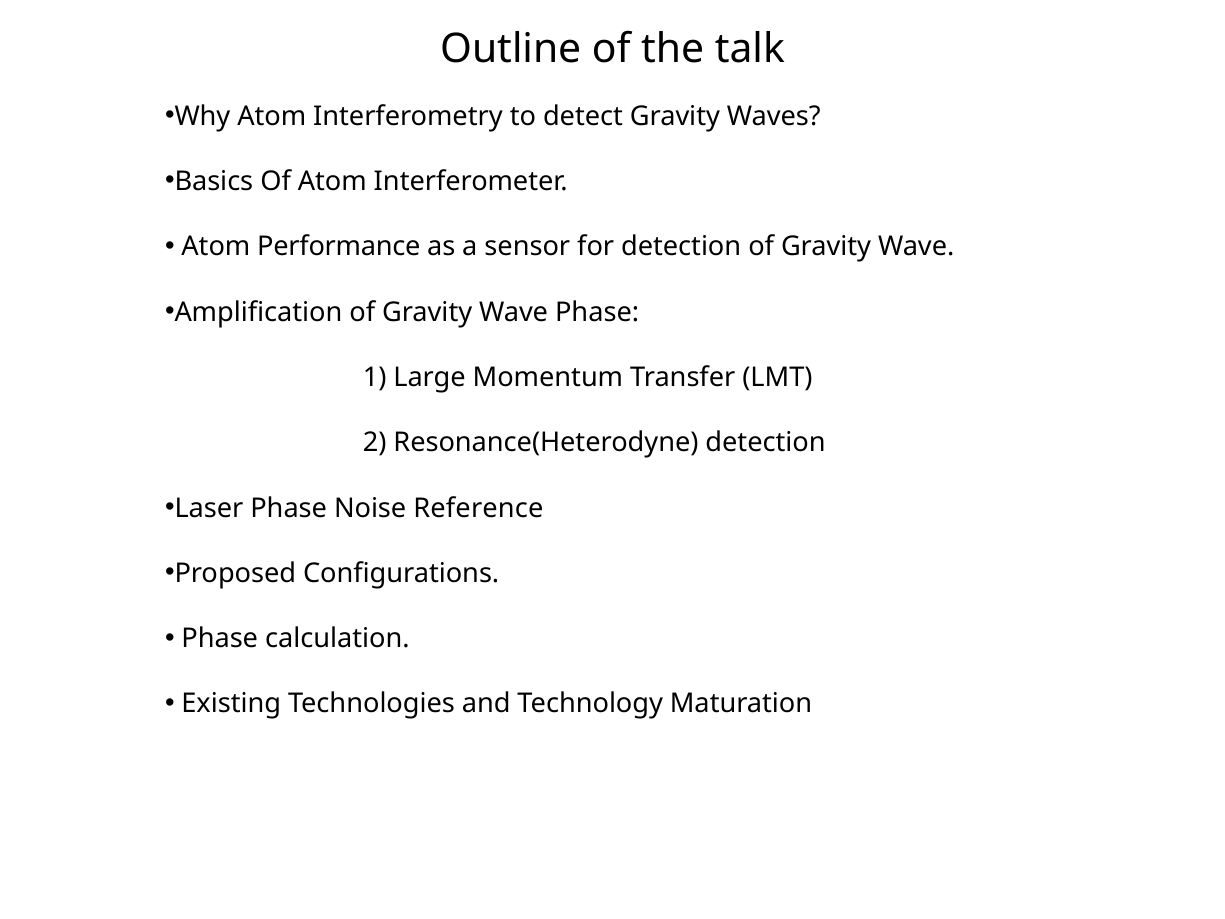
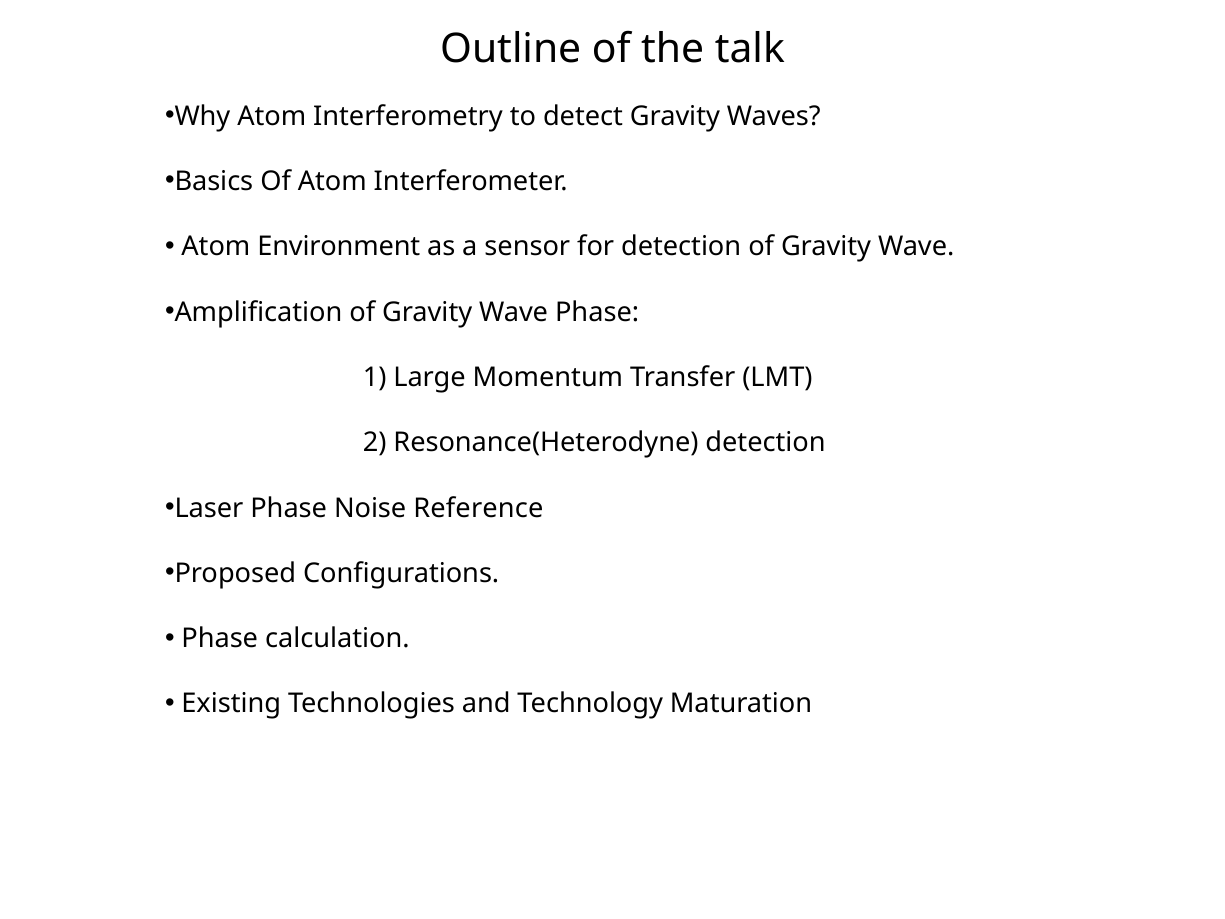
Performance: Performance -> Environment (339, 247)
